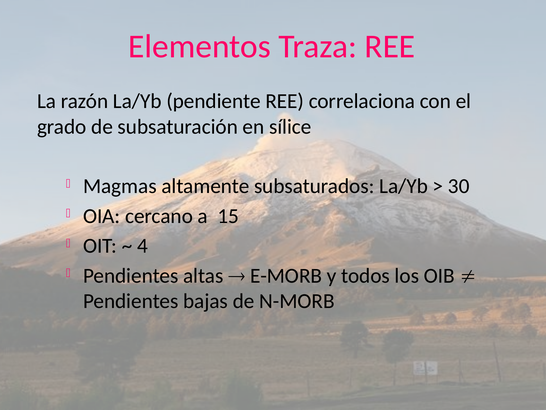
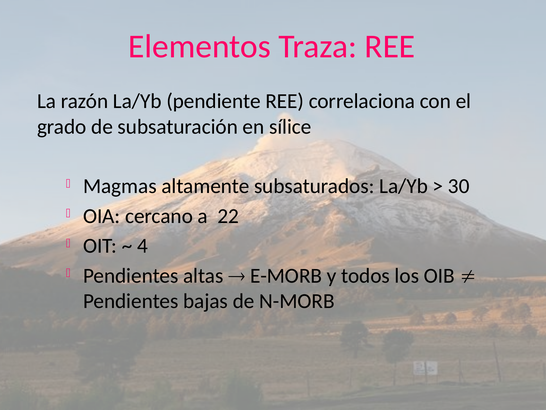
15: 15 -> 22 (228, 216)
